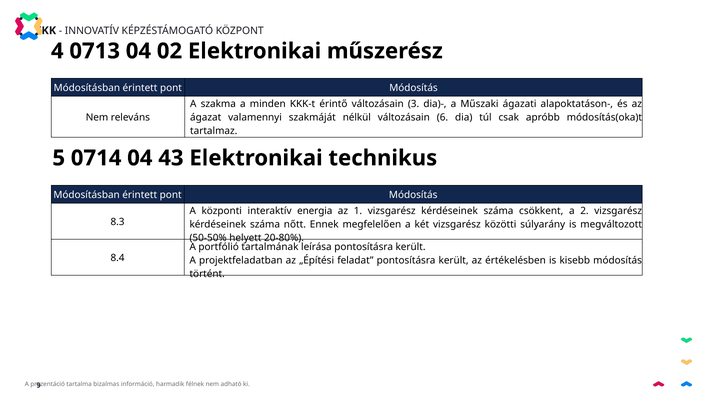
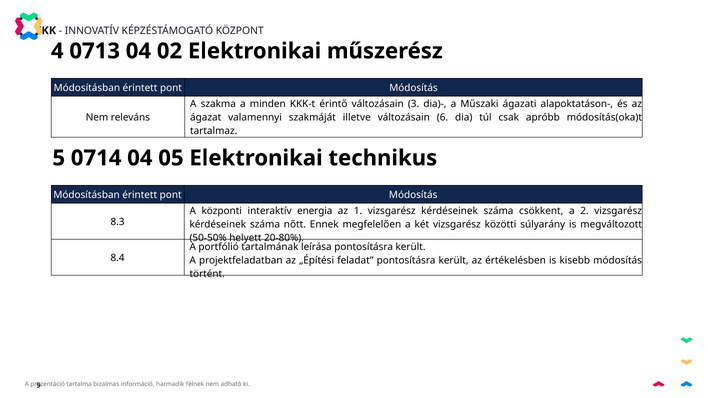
nélkül: nélkül -> illetve (357, 117)
43: 43 -> 05 (171, 158)
